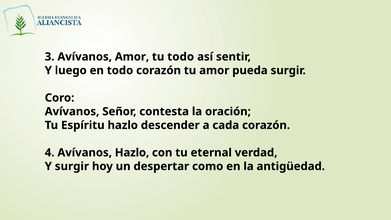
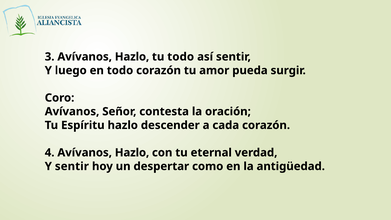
3 Avívanos Amor: Amor -> Hazlo (132, 57)
Y surgir: surgir -> sentir (72, 166)
